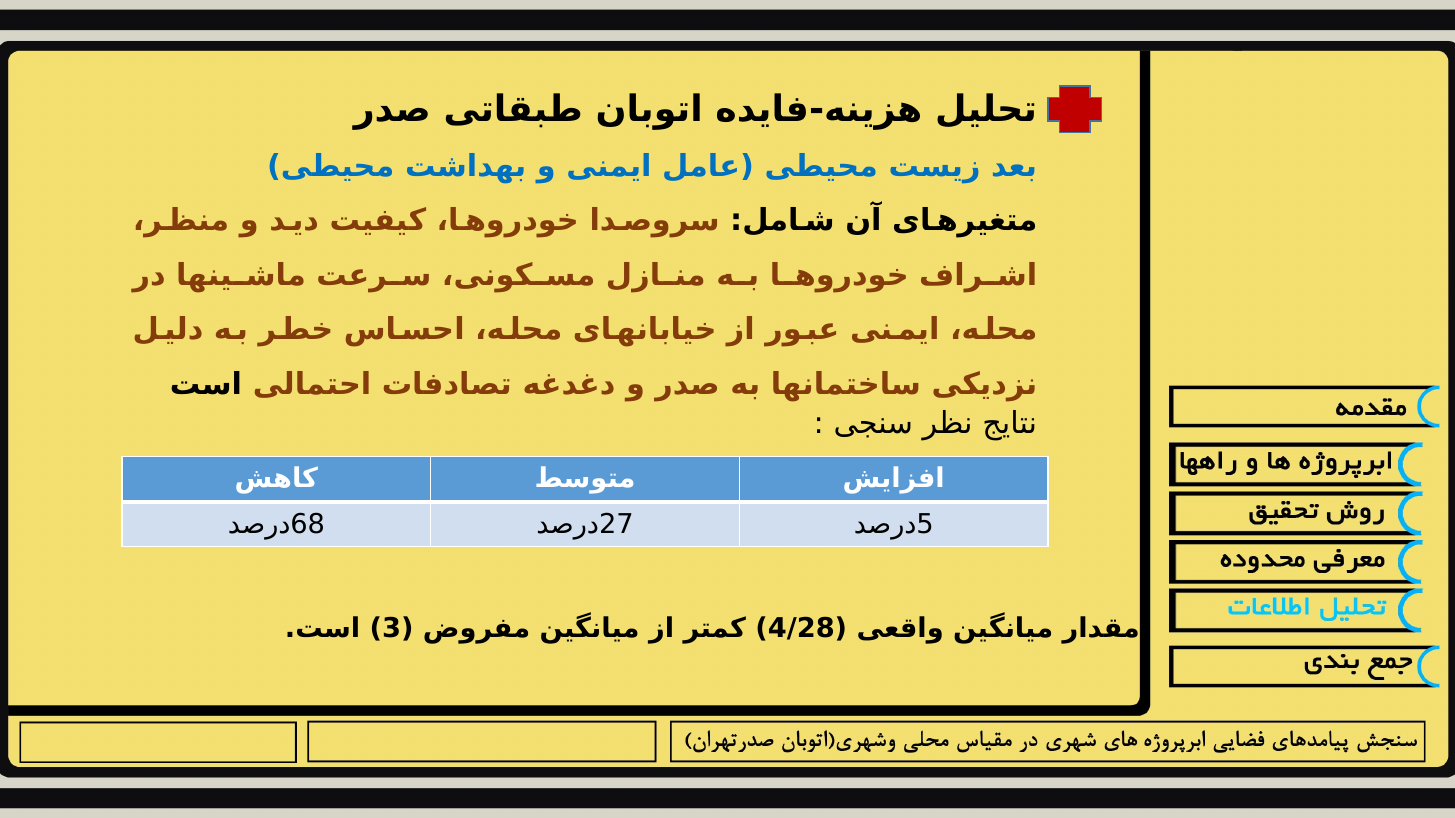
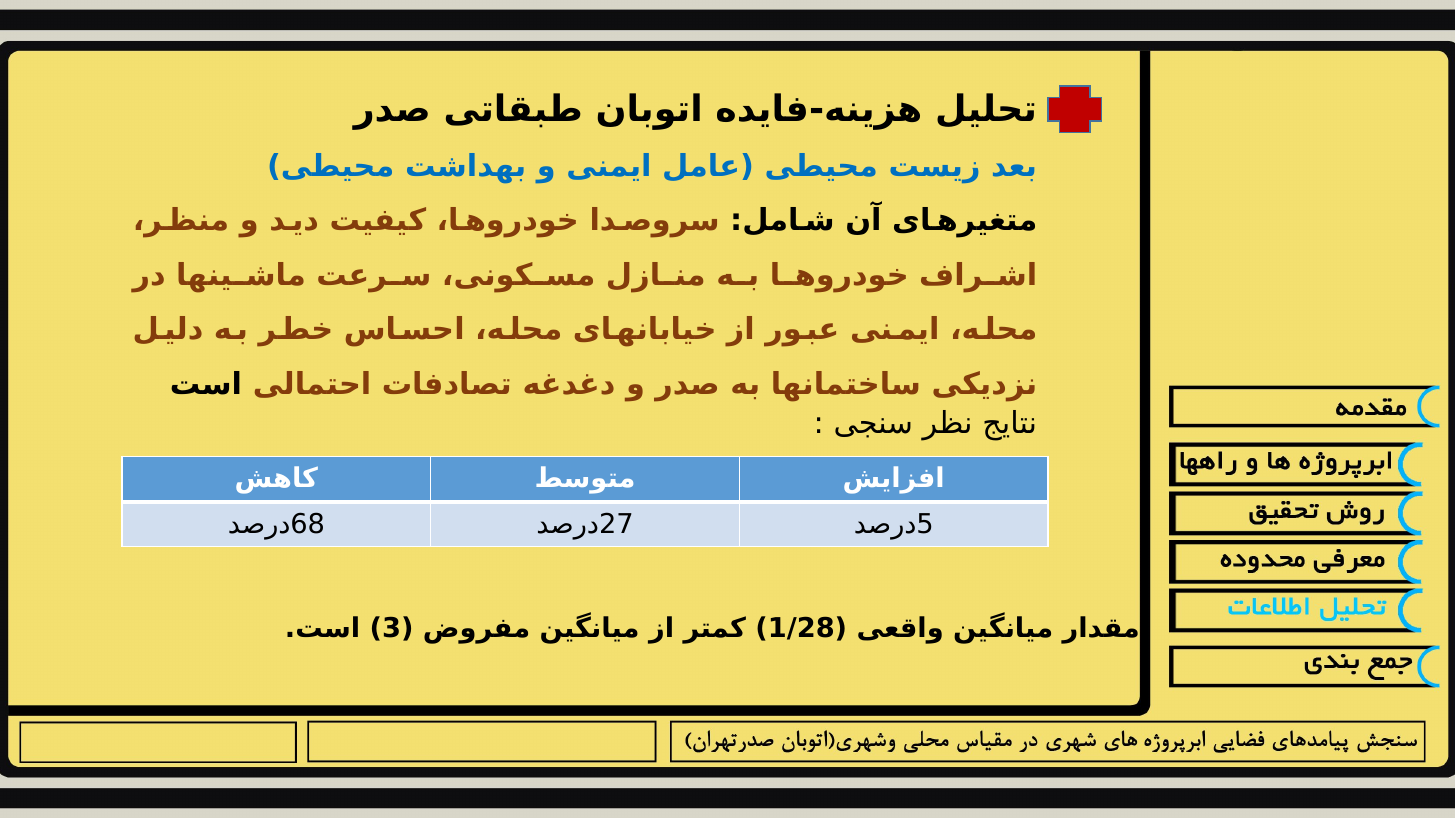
4/28: 4/28 -> 1/28 (801, 629)
